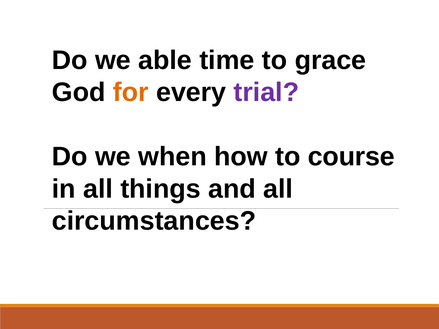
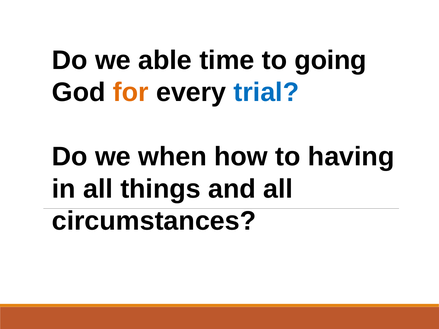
grace: grace -> going (331, 60)
trial colour: purple -> blue (266, 93)
course: course -> having (351, 157)
